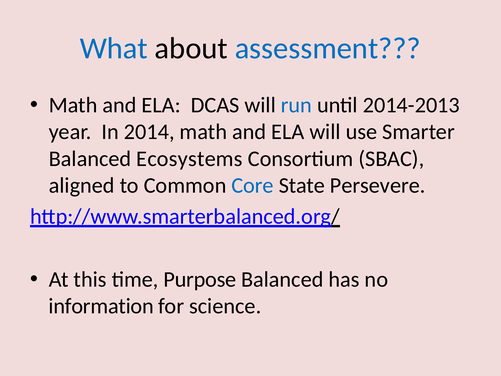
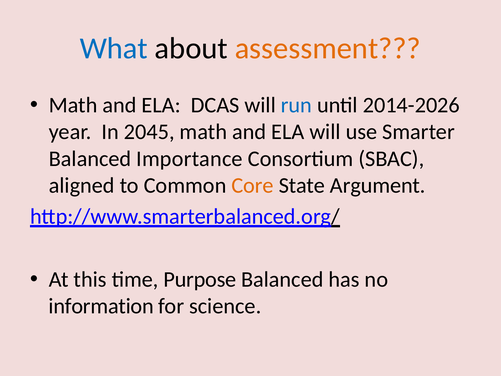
assessment colour: blue -> orange (328, 48)
2014-2013: 2014-2013 -> 2014-2026 (411, 105)
2014: 2014 -> 2045 (149, 132)
Ecosystems: Ecosystems -> Importance (189, 159)
Core colour: blue -> orange (253, 185)
Persevere: Persevere -> Argument (378, 185)
